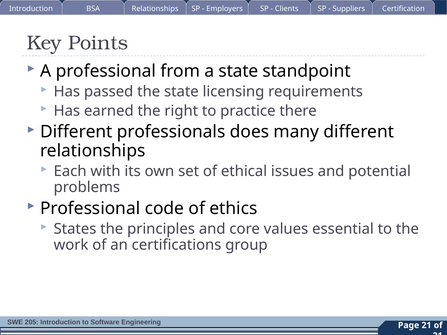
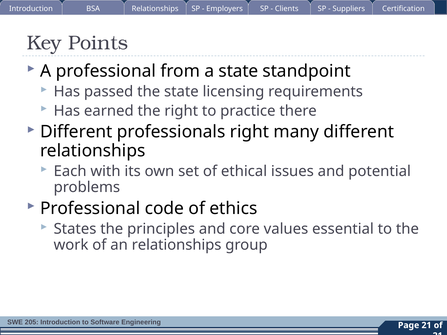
professionals does: does -> right (250, 132)
an certifications: certifications -> relationships (177, 245)
